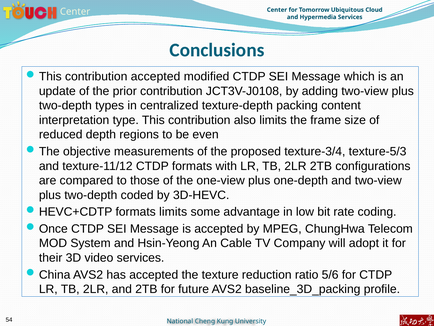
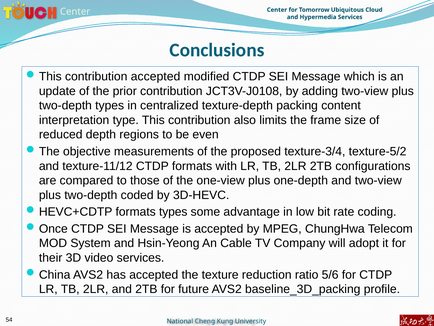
texture-5/3: texture-5/3 -> texture-5/2 (378, 151)
formats limits: limits -> types (173, 212)
